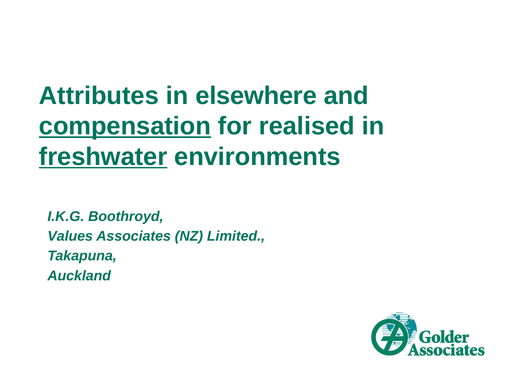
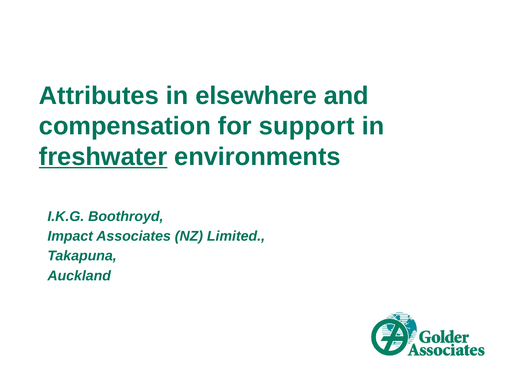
compensation underline: present -> none (125, 126)
realised: realised -> support (307, 126)
Values: Values -> Impact (70, 236)
